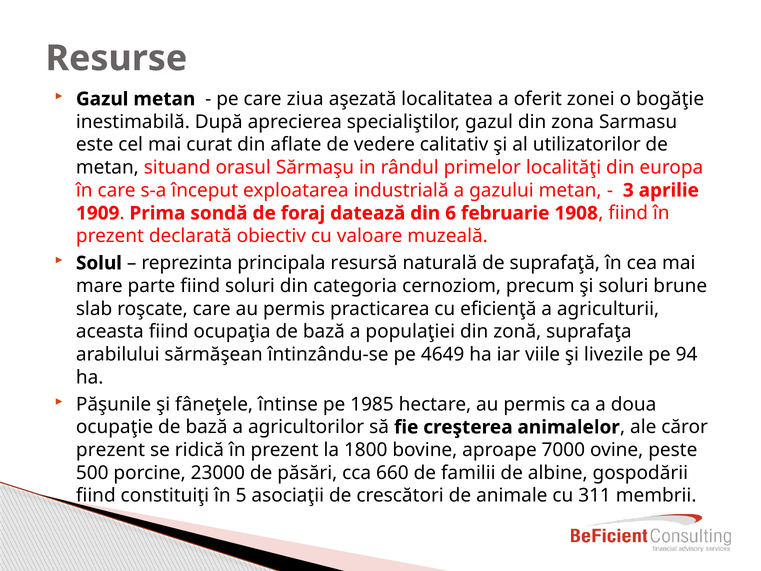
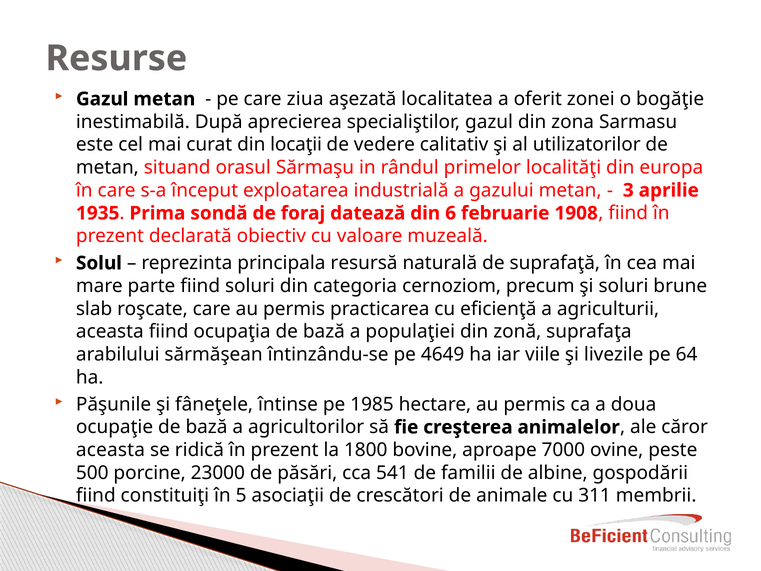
aflate: aflate -> locaţii (296, 145)
1909: 1909 -> 1935 (98, 213)
94: 94 -> 64 (687, 354)
prezent: prezent -> aceasta (110, 450)
660: 660 -> 541 (392, 473)
